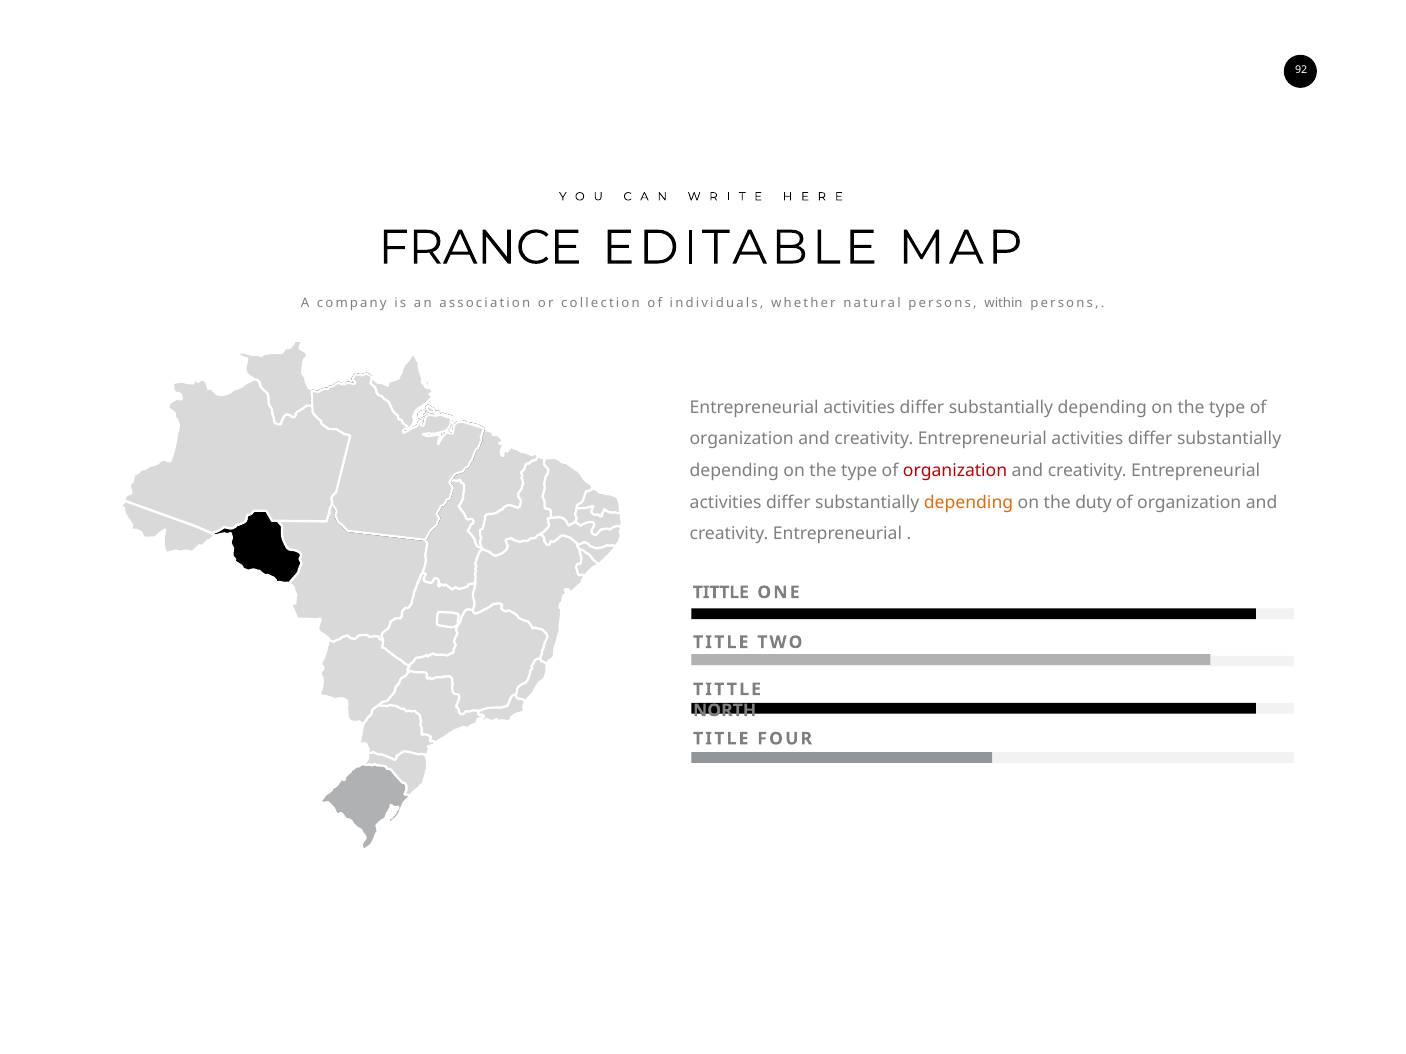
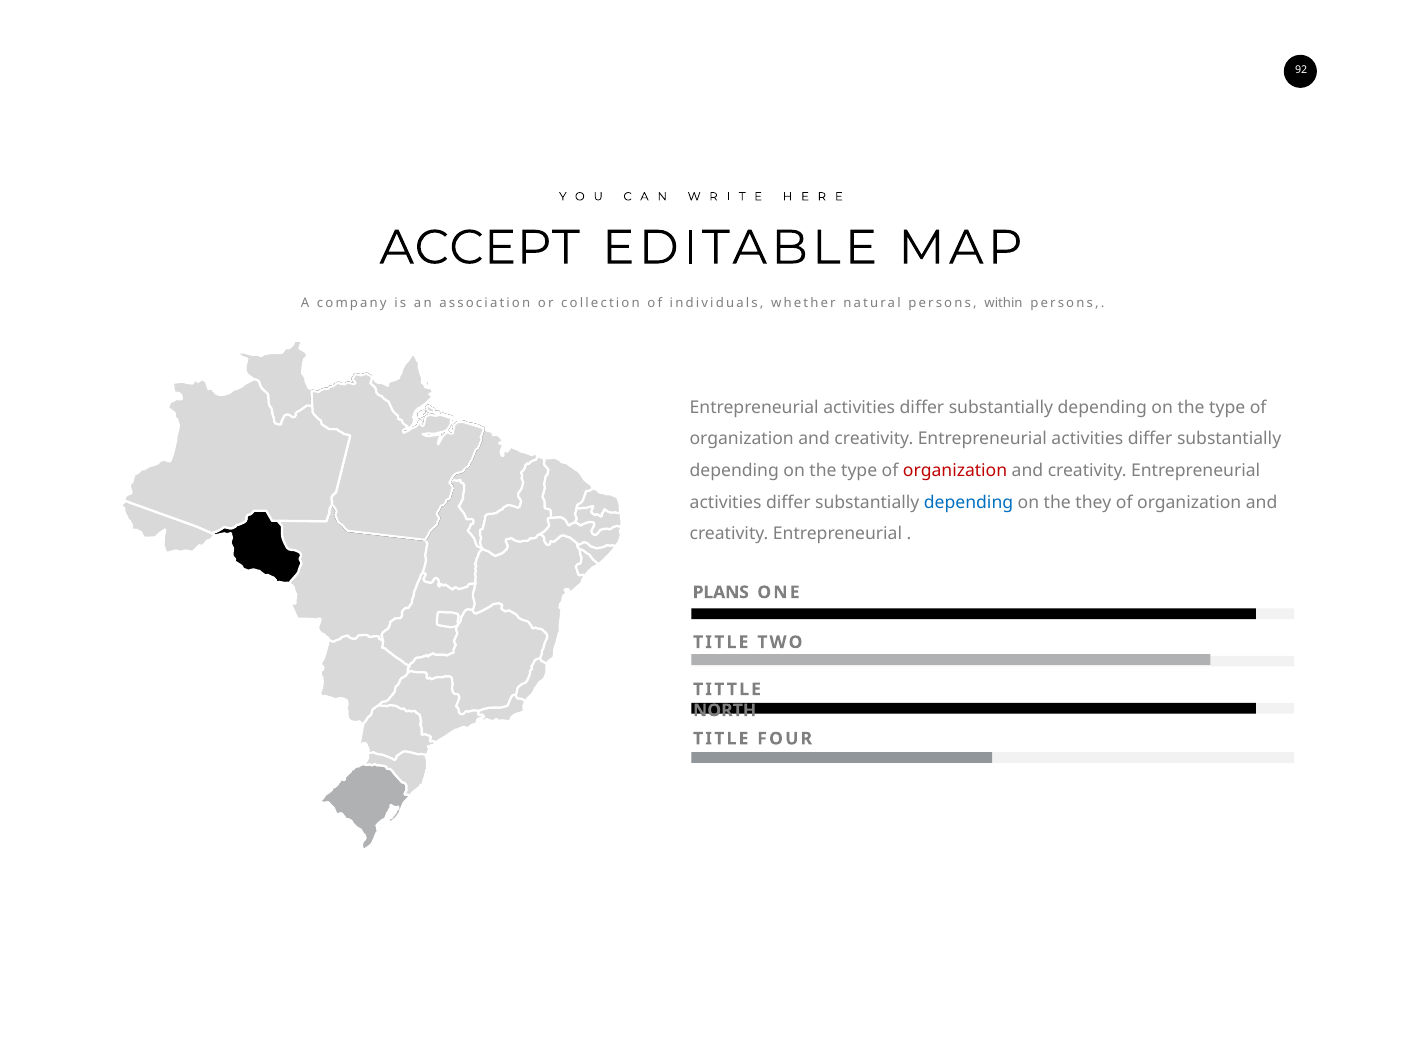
FRANCE: FRANCE -> ACCEPT (480, 248)
depending colour: orange -> blue (969, 503)
duty: duty -> they (1093, 503)
TITTLE: TITTLE -> PLANS (721, 593)
